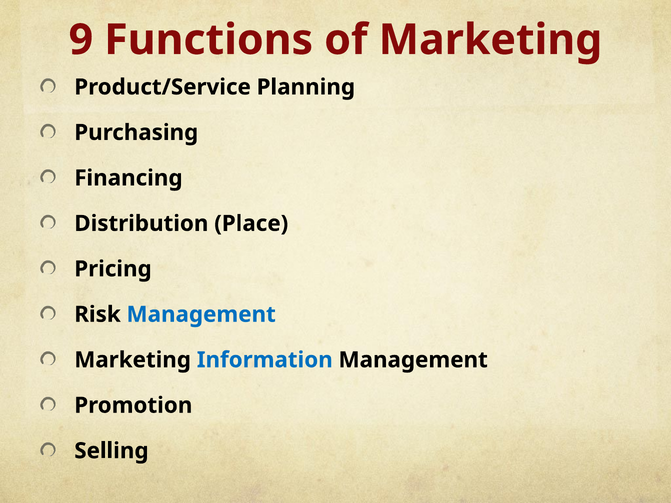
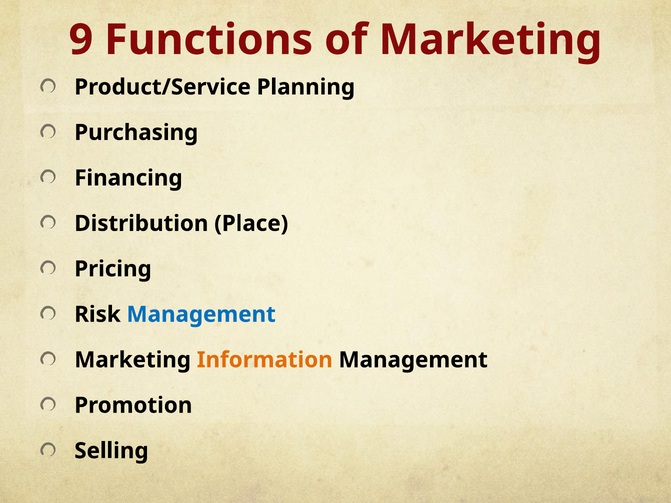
Information colour: blue -> orange (265, 360)
